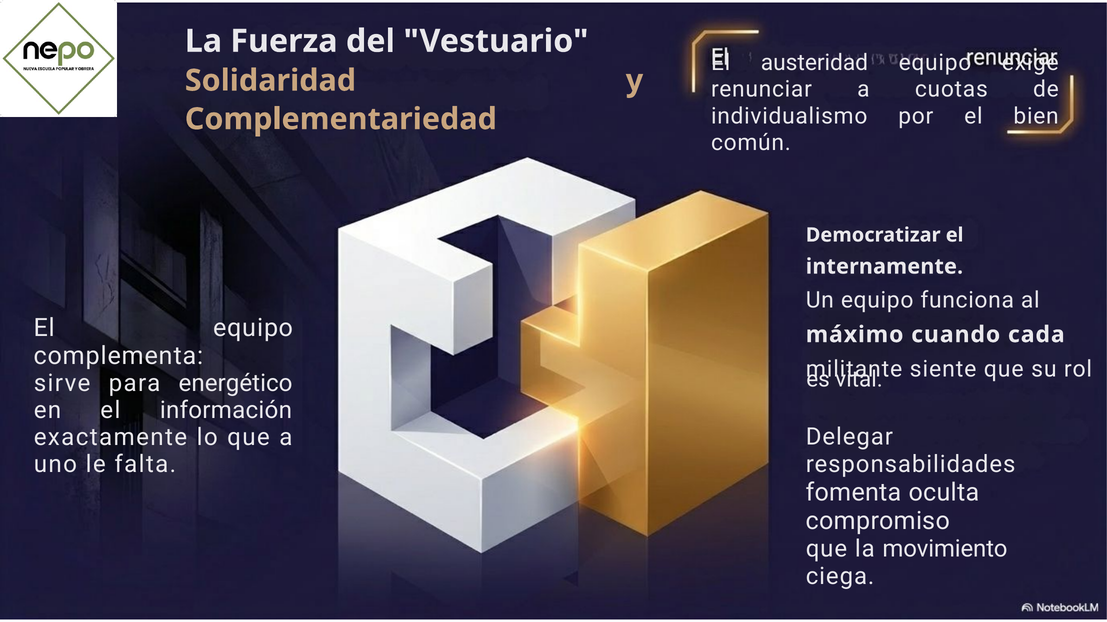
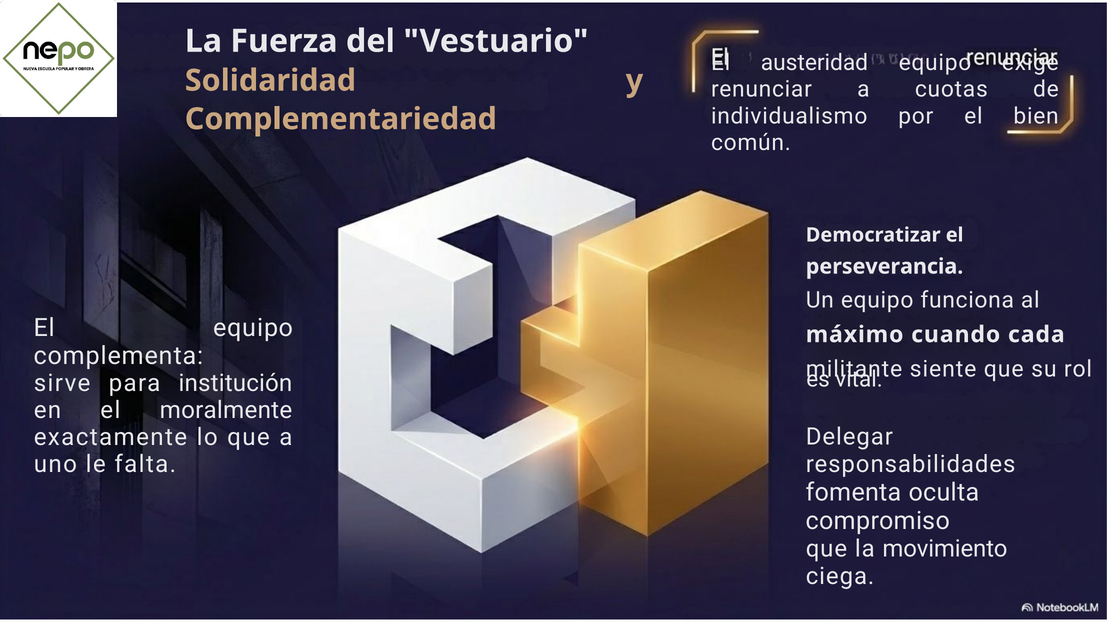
internamente: internamente -> perseverancia (885, 267)
energético: energético -> institución (235, 384)
información: información -> moralmente (226, 411)
